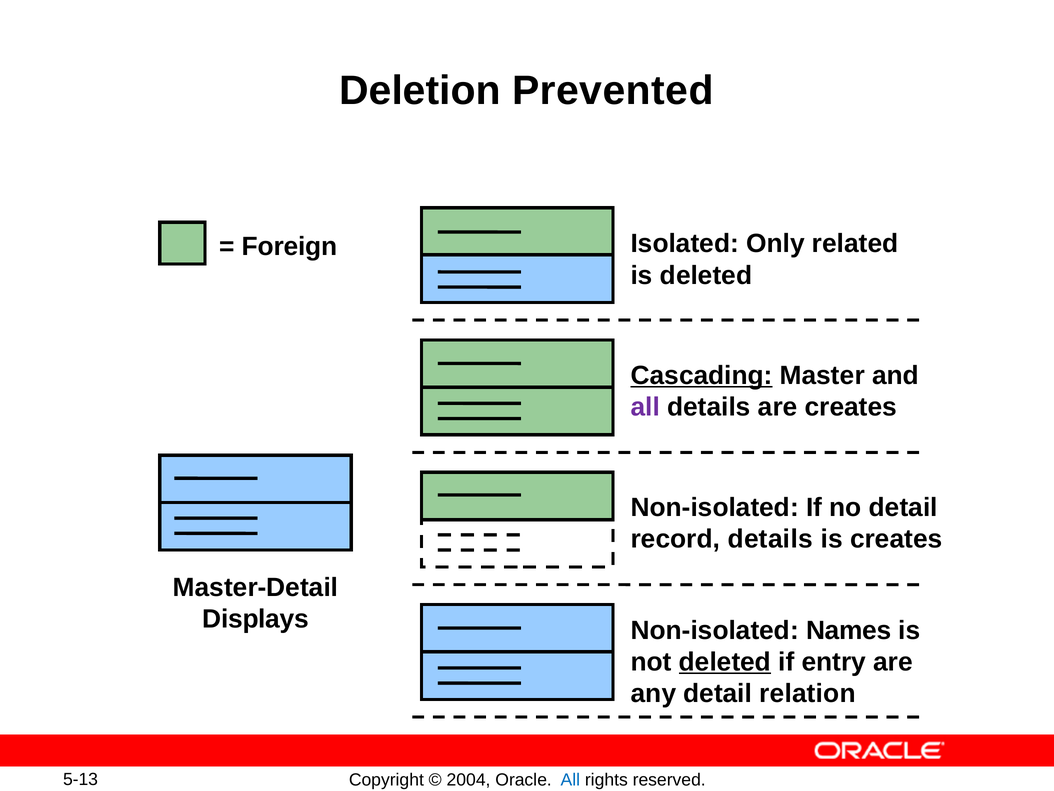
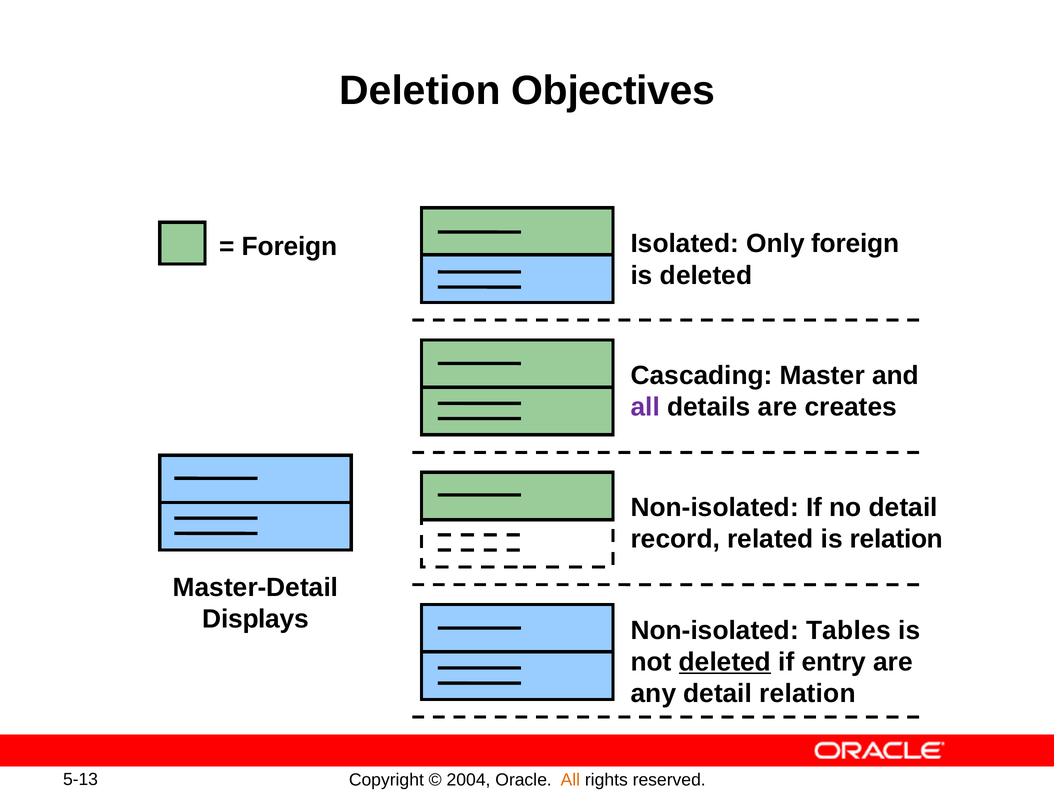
Prevented: Prevented -> Objectives (613, 90)
Only related: related -> foreign (855, 244)
Cascading underline: present -> none (702, 375)
record details: details -> related (770, 539)
is creates: creates -> relation (896, 539)
Names: Names -> Tables (848, 630)
All colour: blue -> orange (570, 779)
